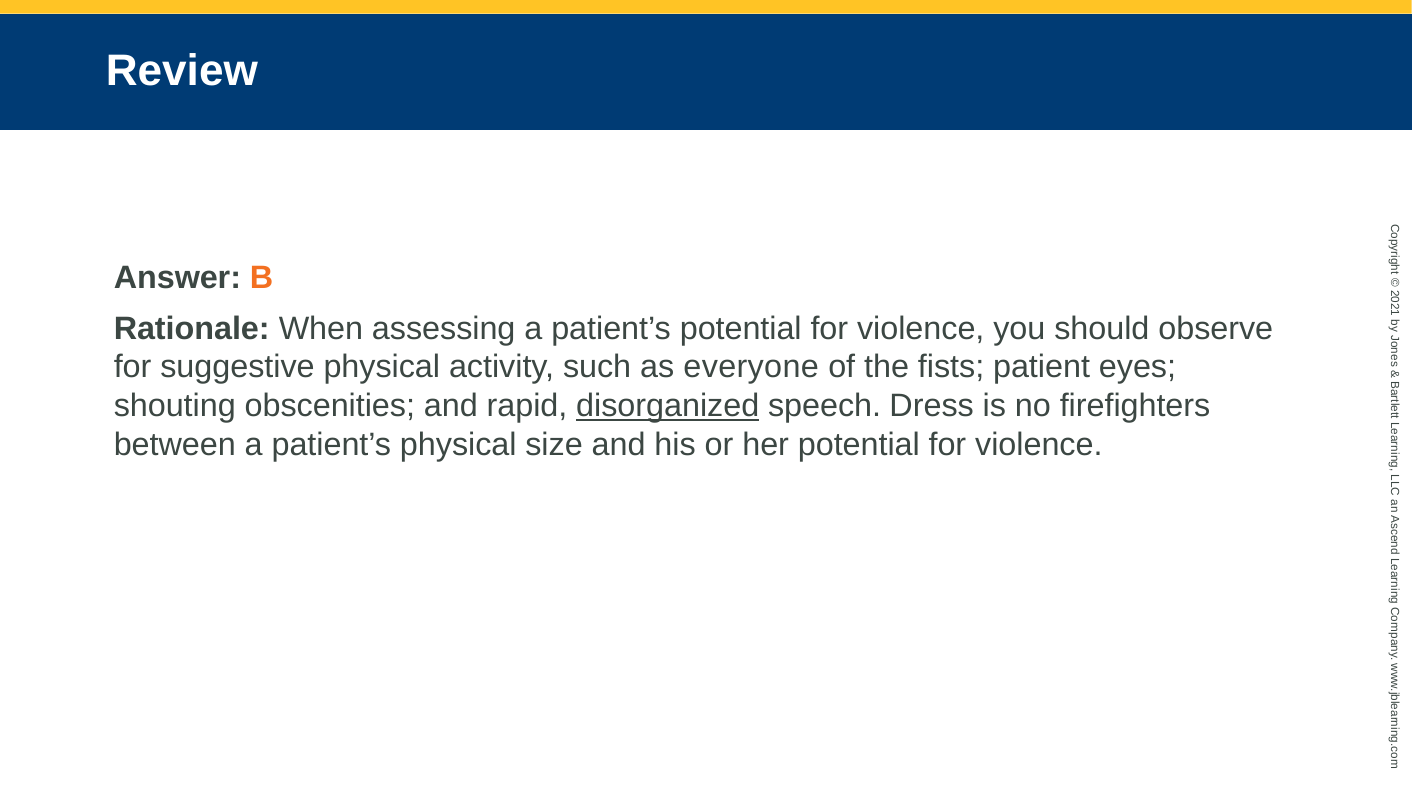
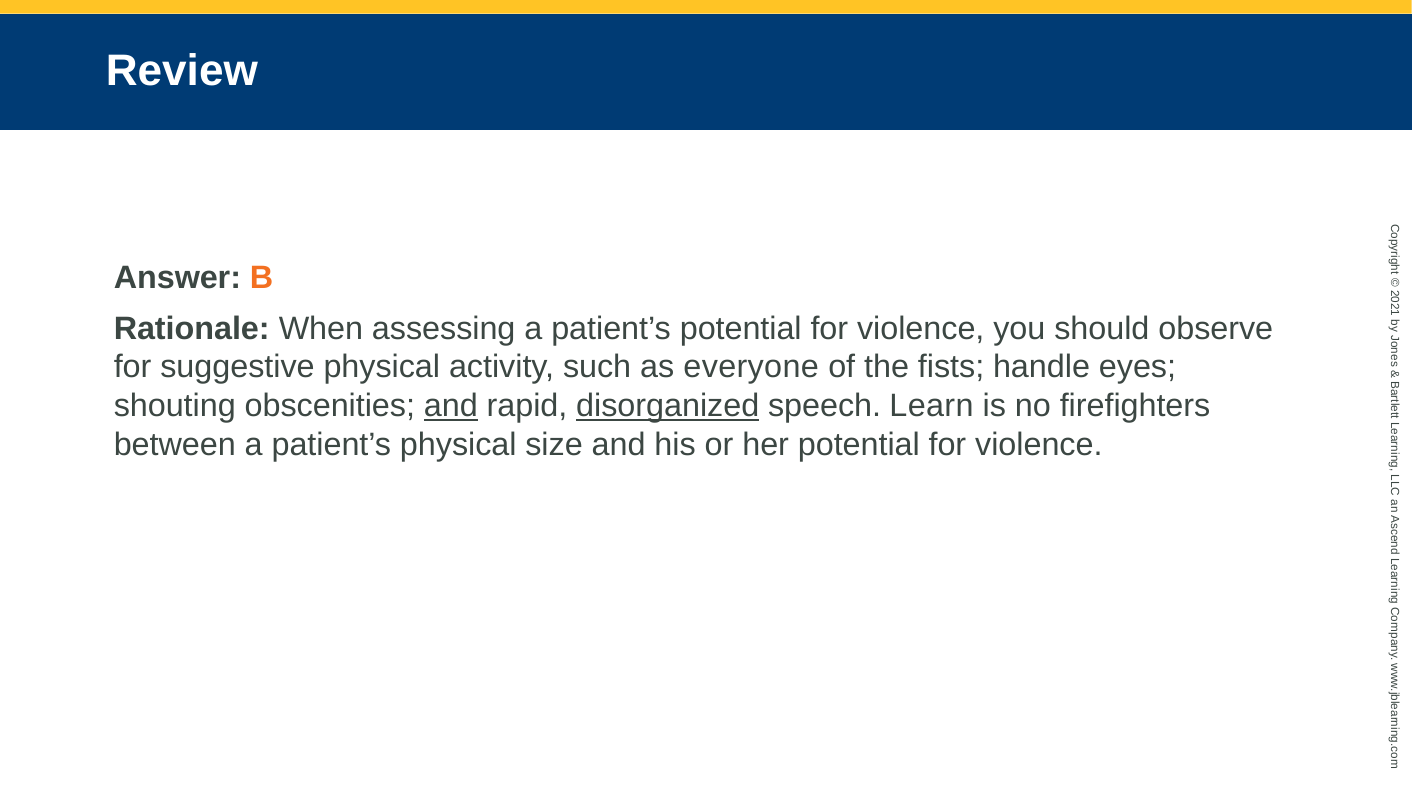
patient: patient -> handle (1042, 367)
and underline: none -> present (451, 406)
Dress: Dress -> Learn (932, 406)
